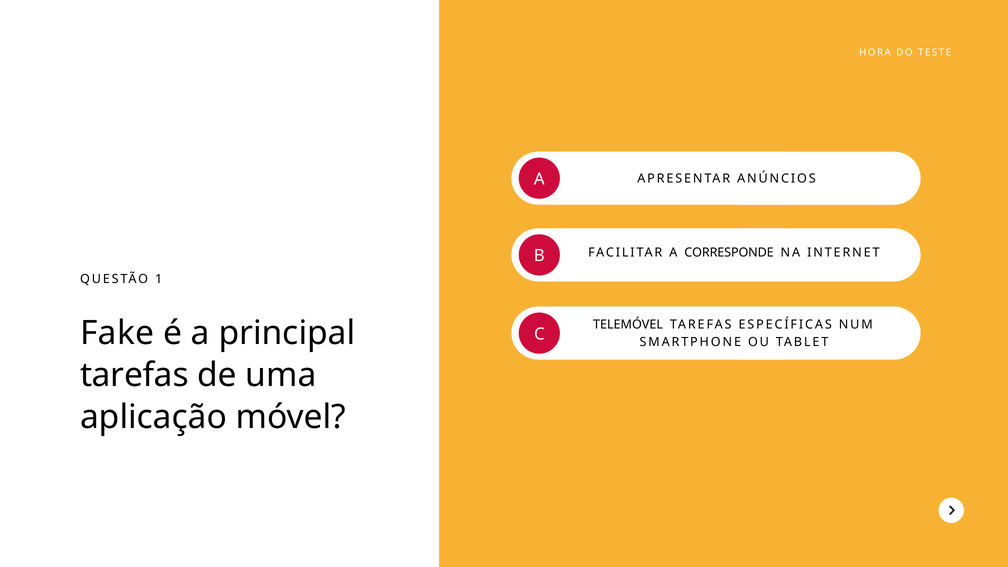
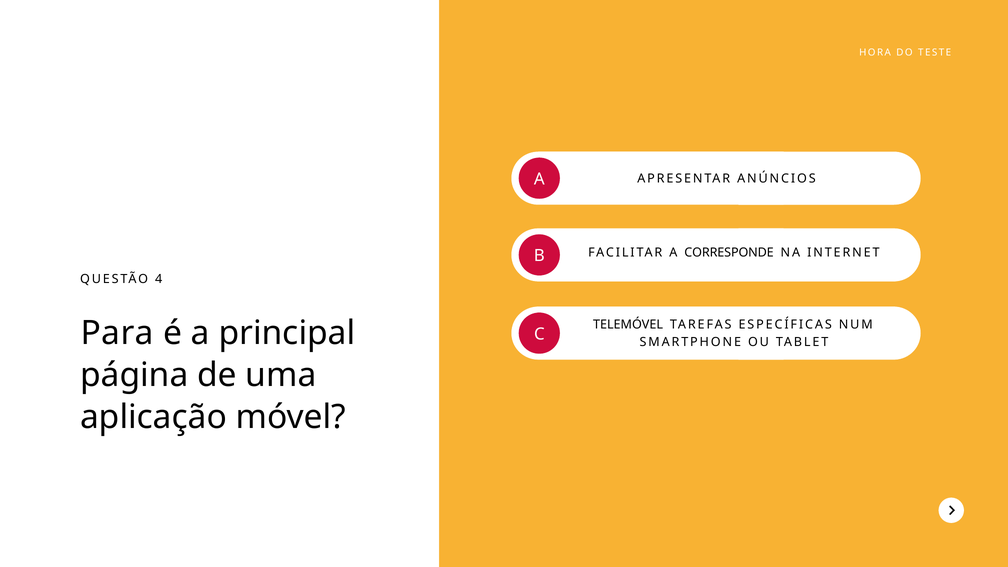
1: 1 -> 4 (159, 279)
Fake: Fake -> Para (117, 333)
tarefas: tarefas -> página (134, 375)
